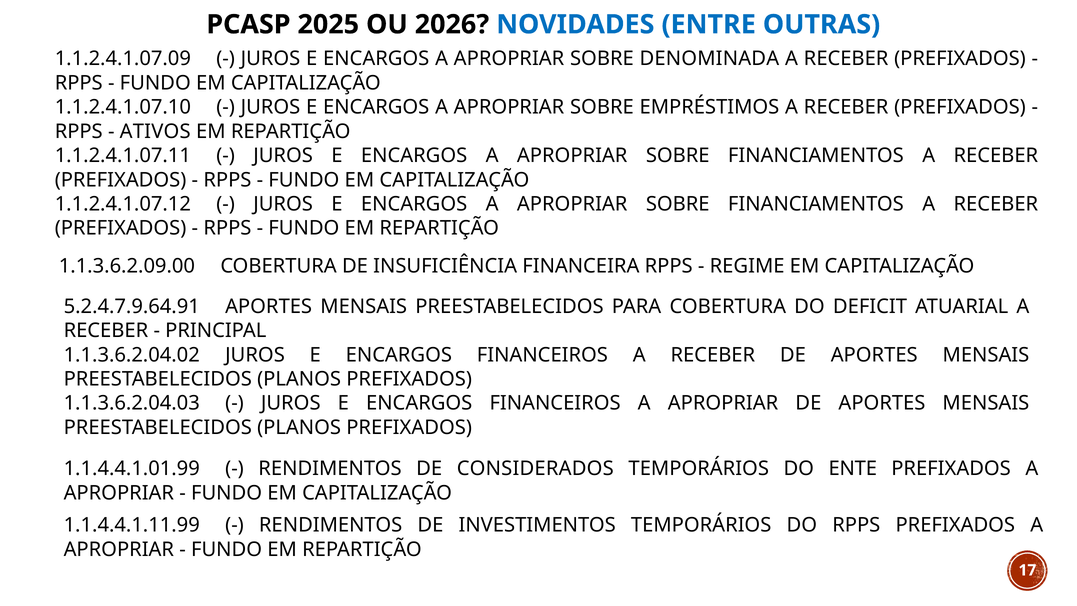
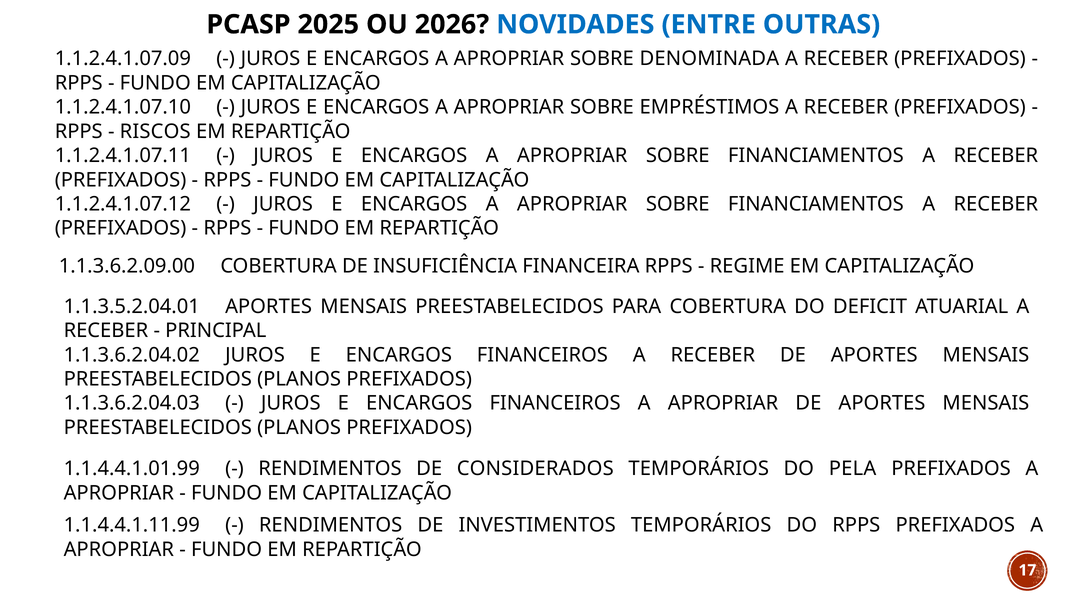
ATIVOS: ATIVOS -> RISCOS (155, 131)
5.2.4.7.9.64.91: 5.2.4.7.9.64.91 -> 1.1.3.5.2.04.01 (132, 306)
ENTE: ENTE -> PELA (853, 469)
